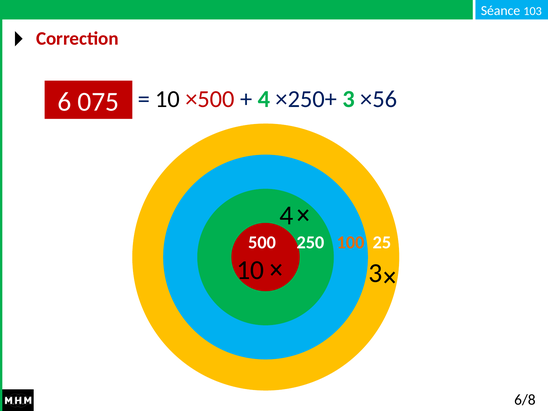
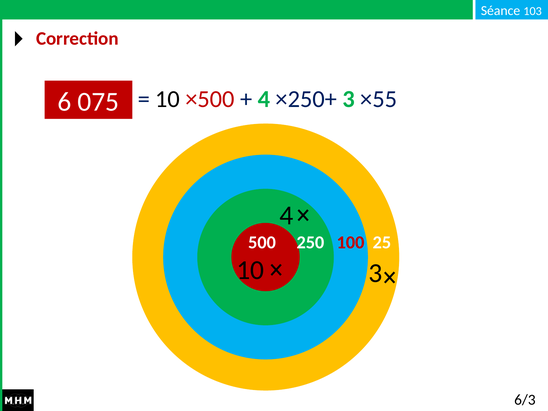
×56: ×56 -> ×55 (379, 99)
100 colour: orange -> red (350, 242)
6/8: 6/8 -> 6/3 (525, 400)
